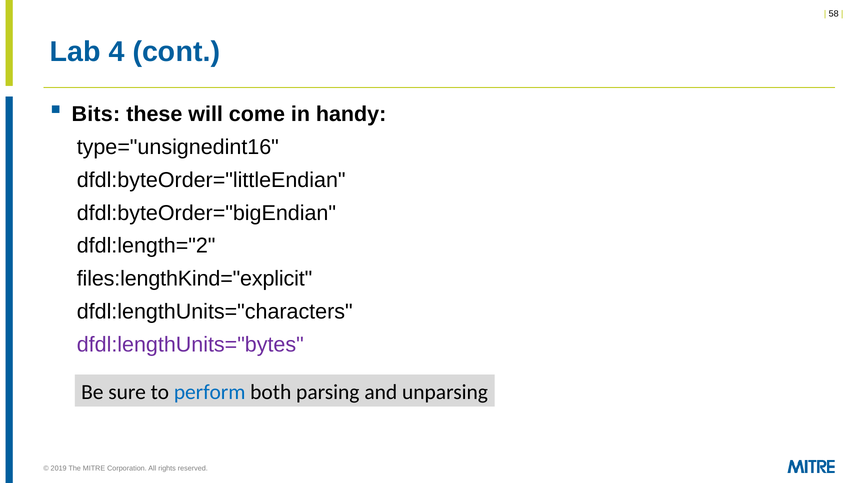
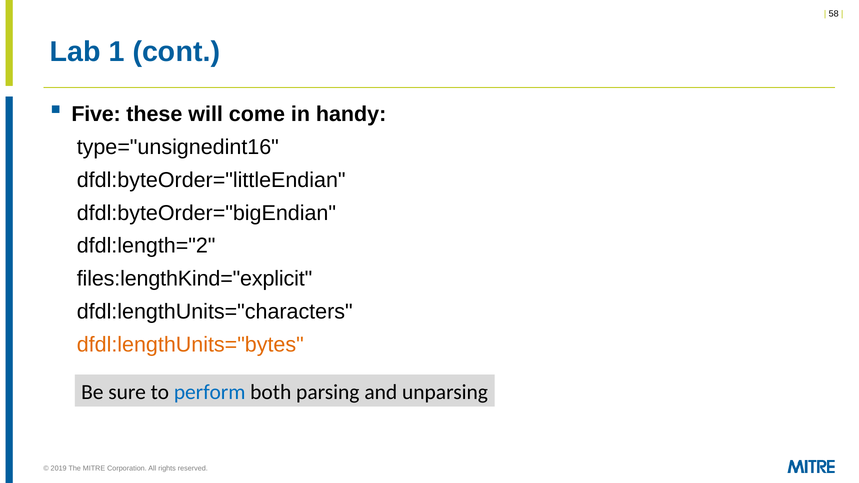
4: 4 -> 1 (117, 52)
Bits: Bits -> Five (96, 114)
dfdl:lengthUnits="bytes colour: purple -> orange (190, 345)
